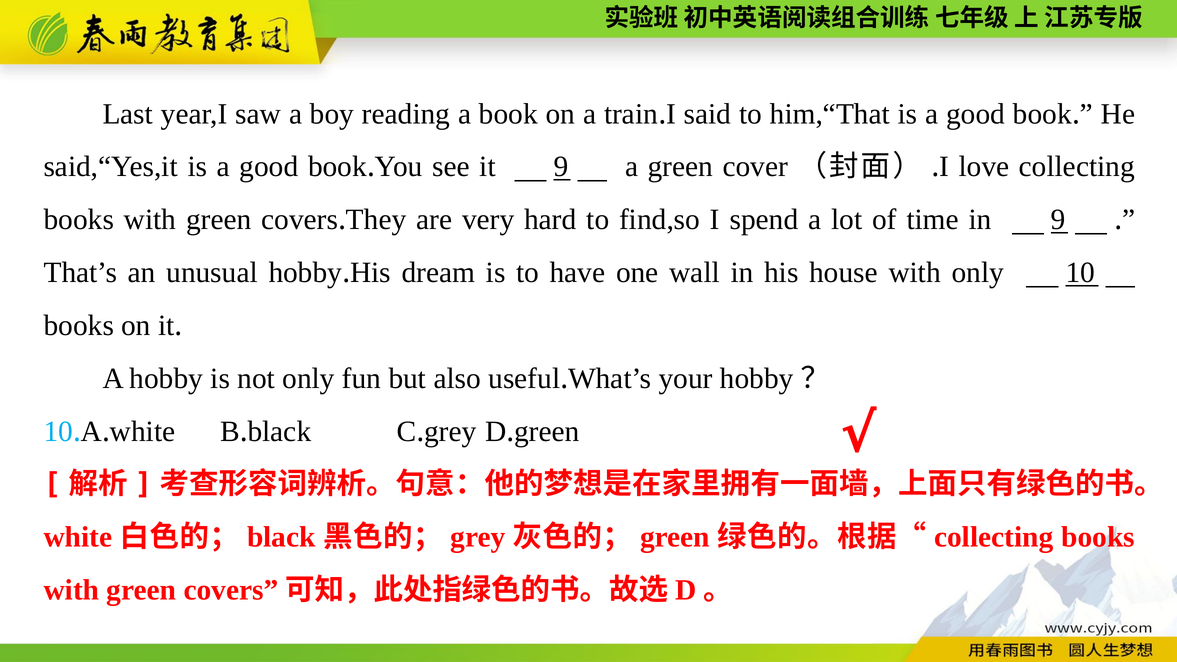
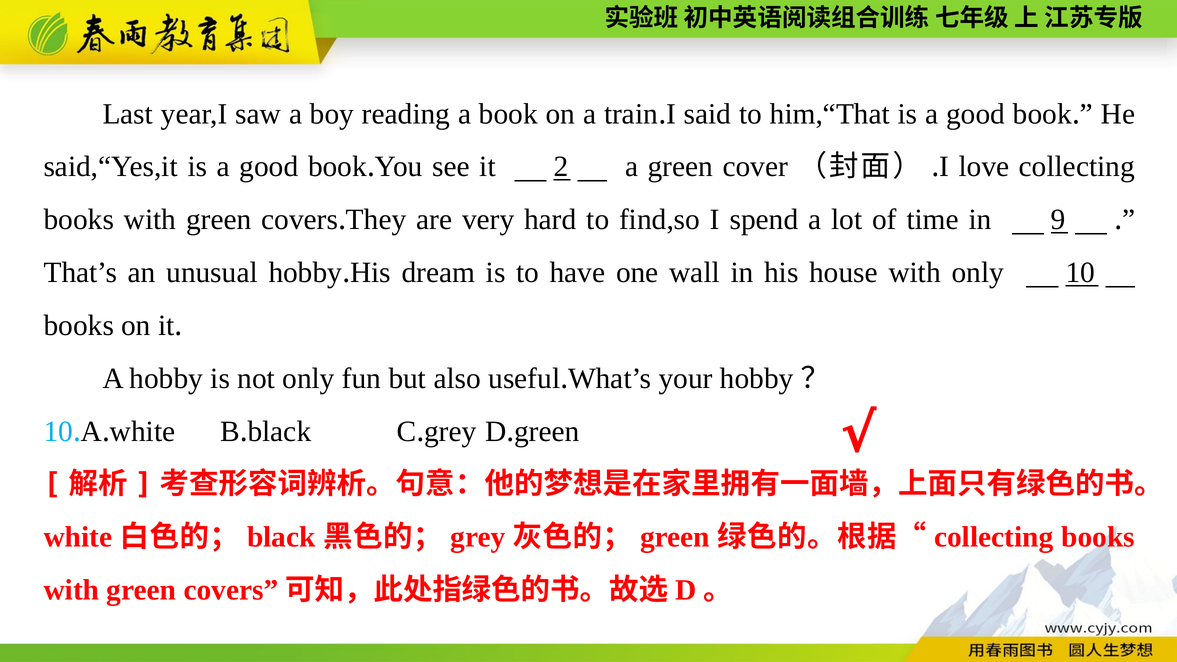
it 9: 9 -> 2 (561, 167)
